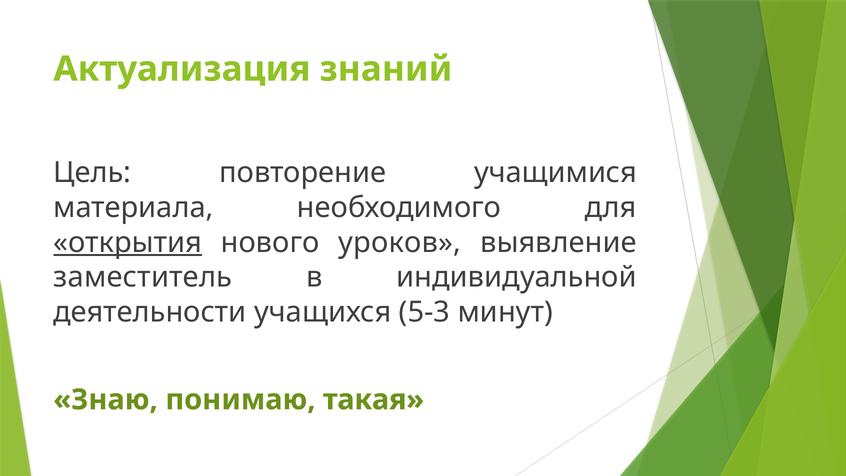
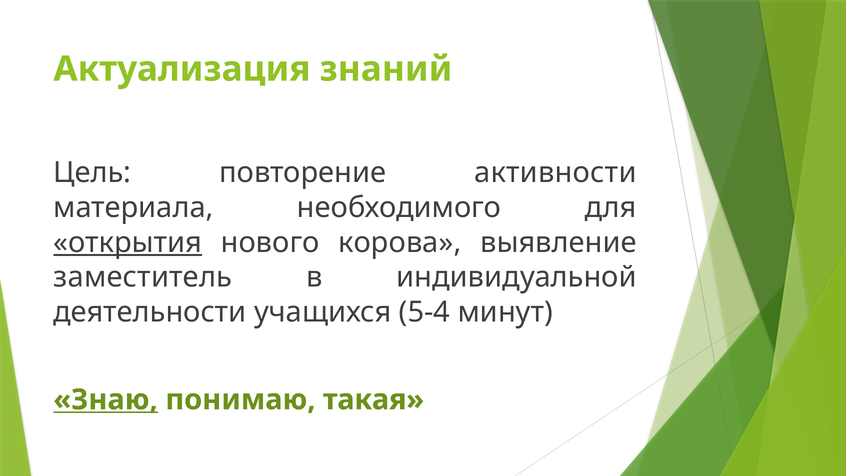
учащимися: учащимися -> активности (555, 173)
уроков: уроков -> корова (400, 242)
5-3: 5-3 -> 5-4 (424, 312)
Знаю underline: none -> present (106, 400)
